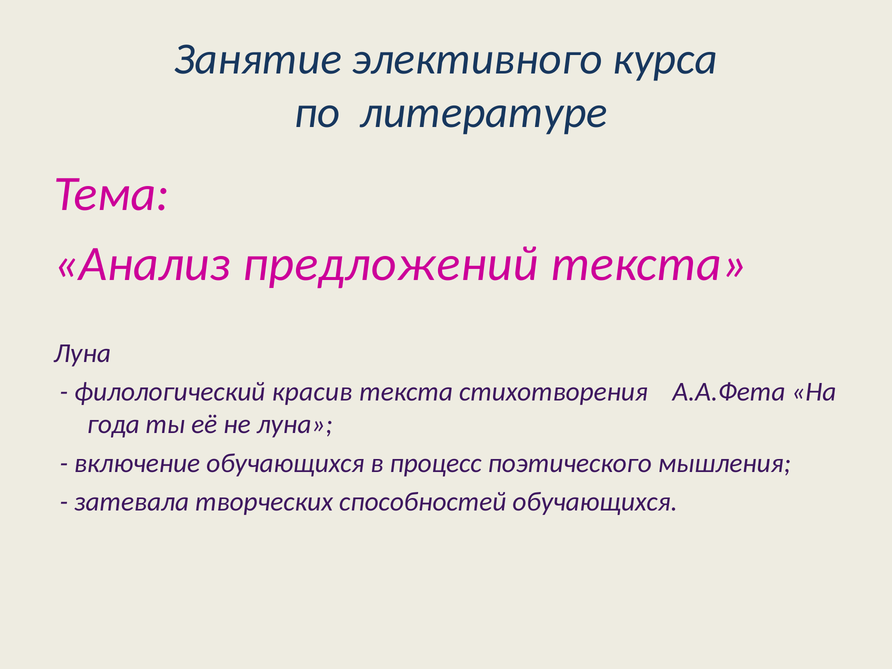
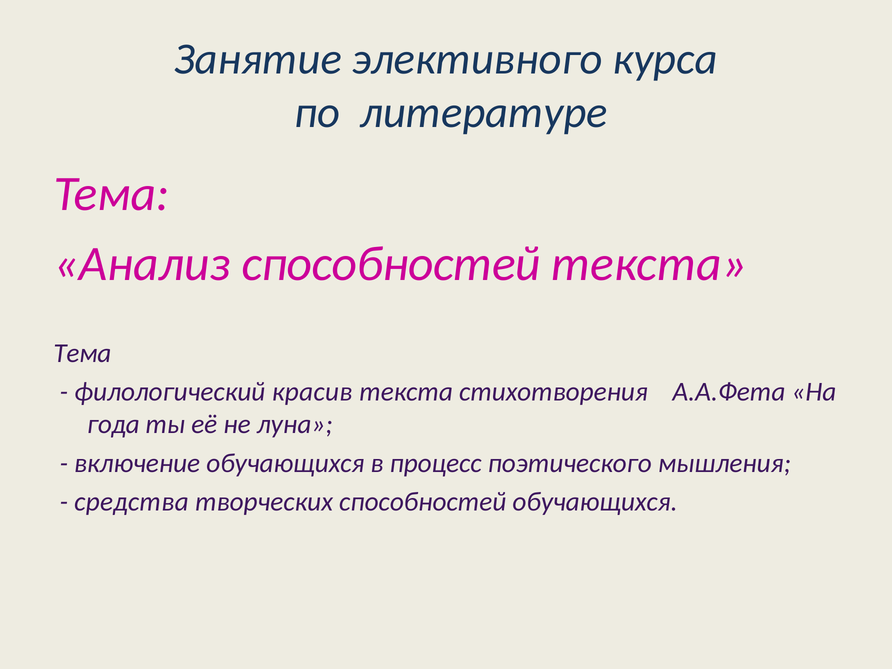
Анализ предложений: предложений -> способностей (391, 264)
Луна: Луна -> Тема (82, 353)
затевала: затевала -> средства (131, 502)
